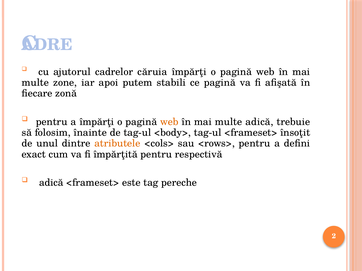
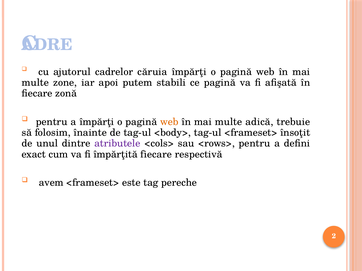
atributele colour: orange -> purple (117, 144)
împărţită pentru: pentru -> fiecare (156, 155)
adică: adică -> avem (51, 183)
